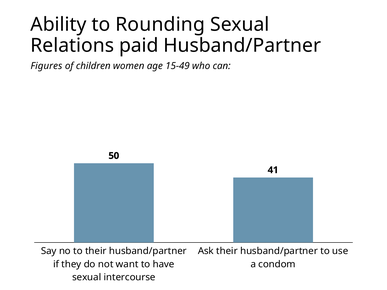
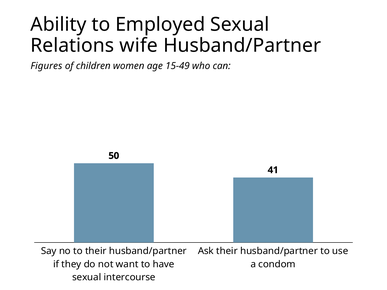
Rounding: Rounding -> Employed (160, 25)
paid: paid -> wife (139, 45)
